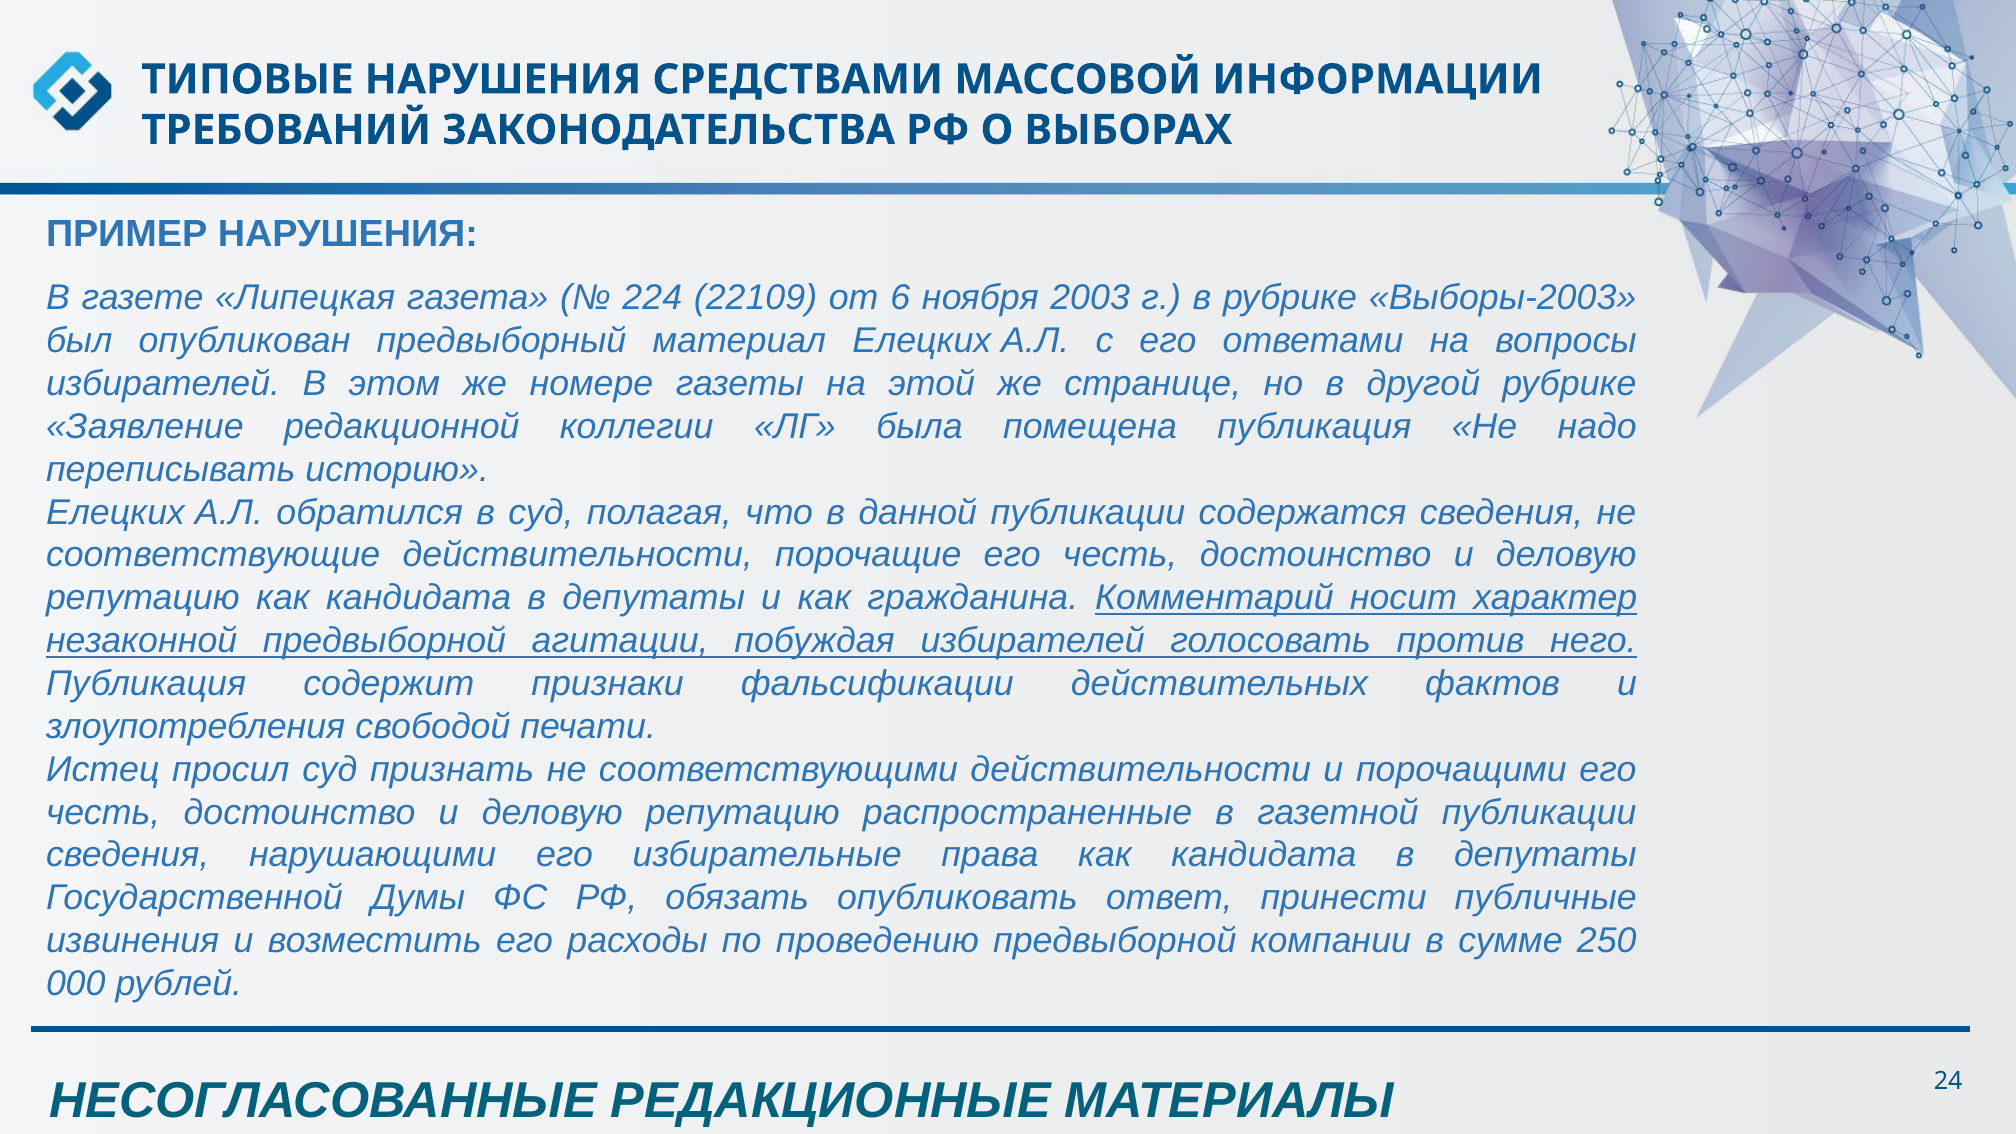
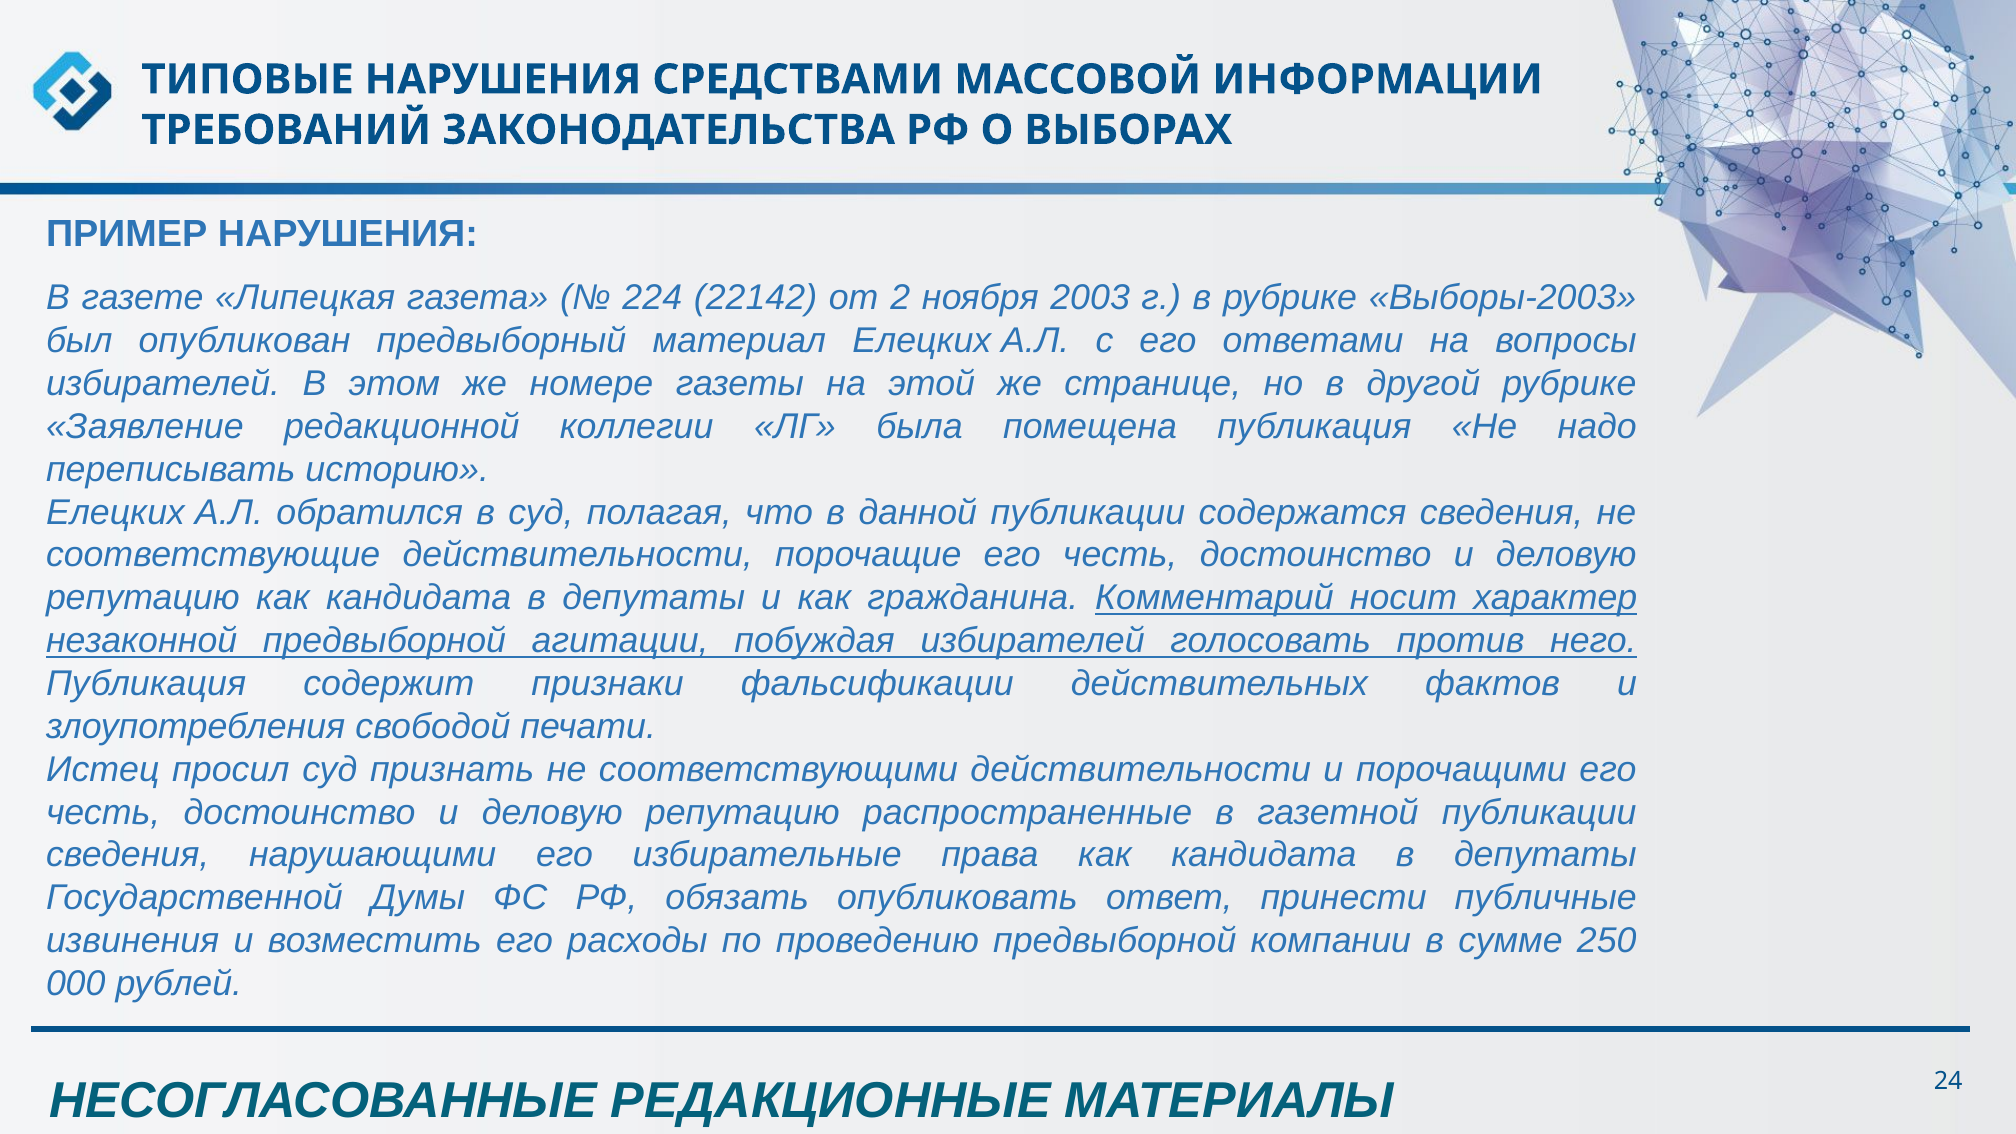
22109: 22109 -> 22142 (755, 298)
6: 6 -> 2 (900, 298)
